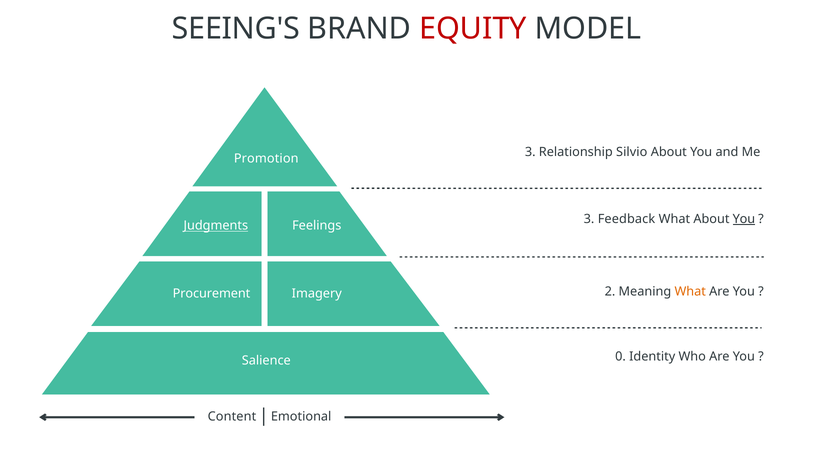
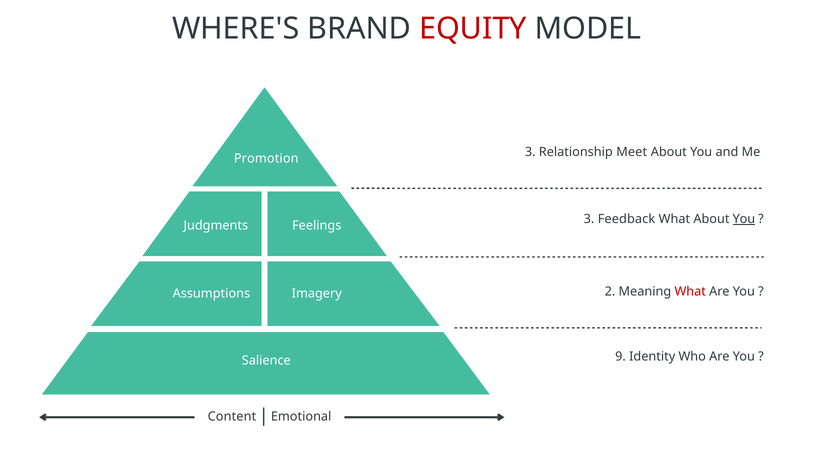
SEEING'S: SEEING'S -> WHERE'S (236, 29)
Silvio: Silvio -> Meet (632, 152)
Judgments underline: present -> none (216, 226)
What colour: orange -> red (690, 291)
Procurement: Procurement -> Assumptions (211, 293)
0: 0 -> 9 (621, 357)
